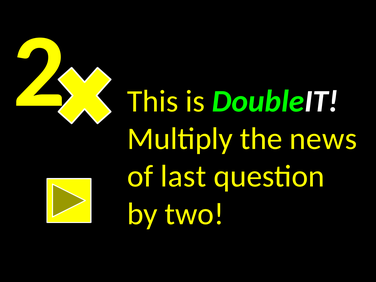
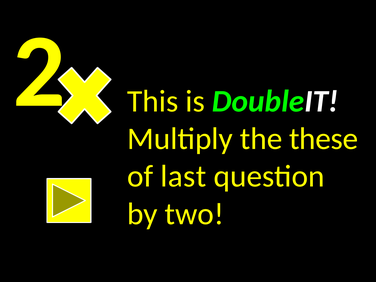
news: news -> these (324, 139)
